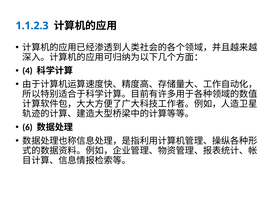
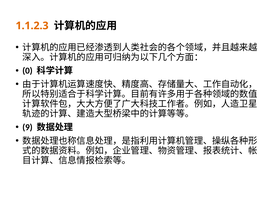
1.1.2.3 colour: blue -> orange (32, 26)
4: 4 -> 0 (27, 71)
6: 6 -> 9 (27, 127)
